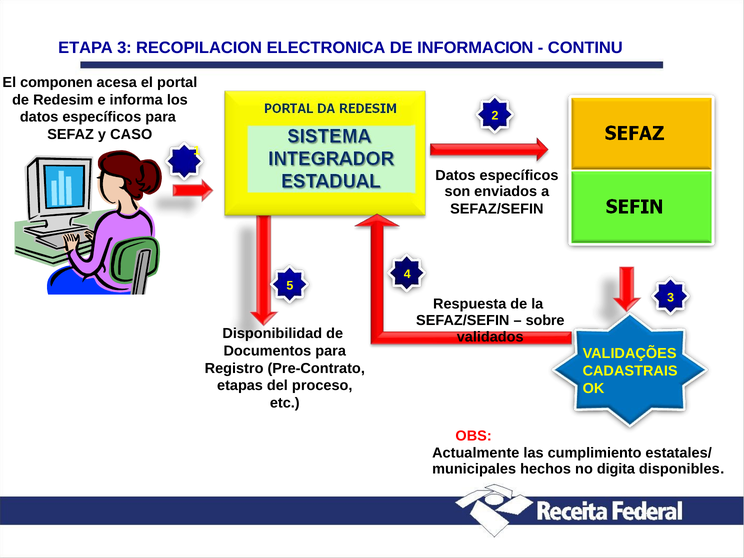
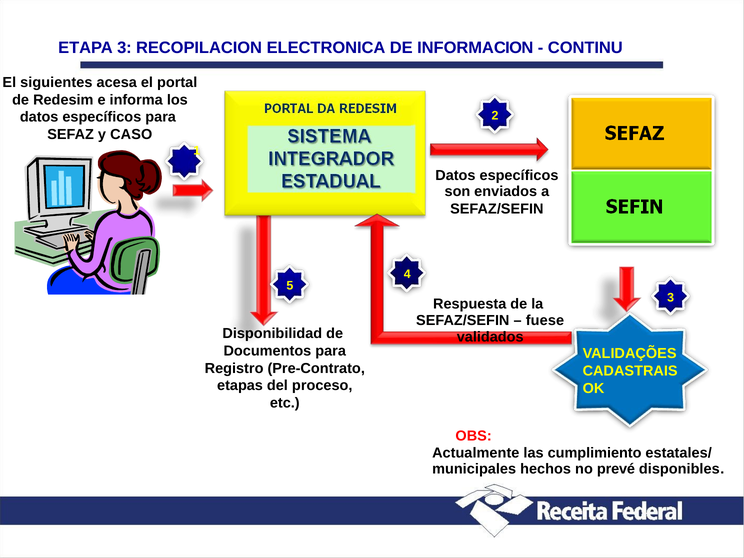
componen: componen -> siguientes (56, 82)
sobre: sobre -> fuese (545, 320)
digita: digita -> prevé (616, 469)
